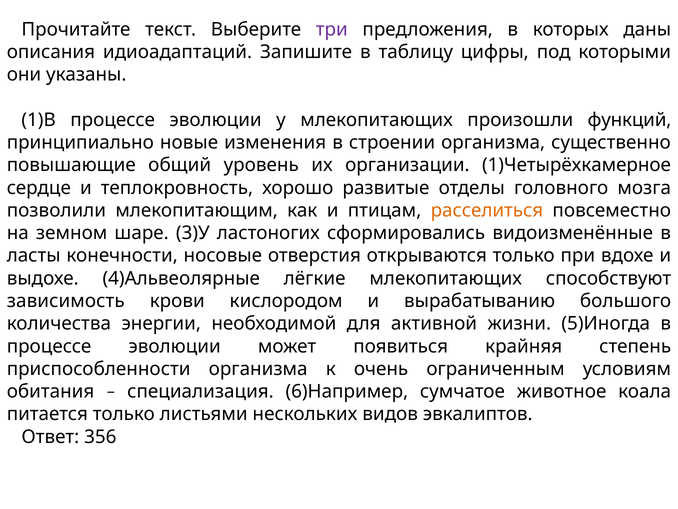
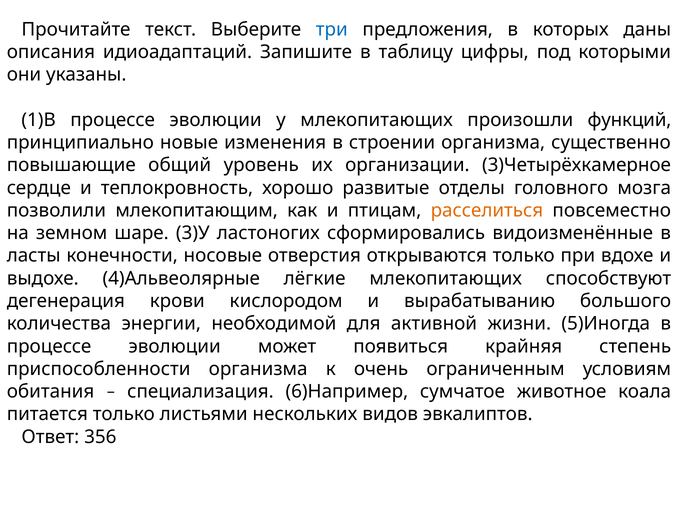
три colour: purple -> blue (332, 29)
1)Четырёхкамерное: 1)Четырёхкамерное -> 3)Четырёхкамерное (577, 165)
зависимость: зависимость -> дегенерация (66, 301)
